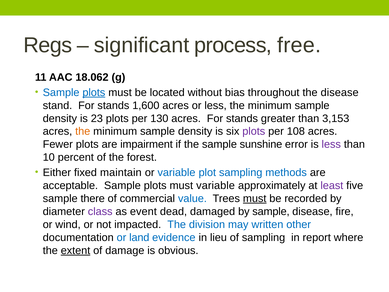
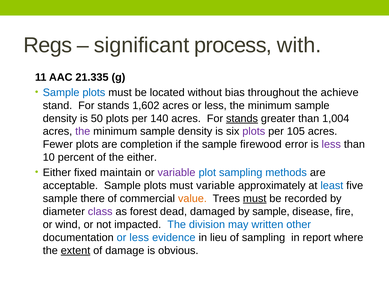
free: free -> with (299, 45)
18.062: 18.062 -> 21.335 (92, 77)
plots underline: present -> none (94, 92)
the disease: disease -> achieve (340, 92)
1,600: 1,600 -> 1,602 (146, 105)
23: 23 -> 50 (97, 118)
130: 130 -> 140 (159, 118)
stands underline: none -> present (242, 118)
3,153: 3,153 -> 1,004 (336, 118)
the colour: orange -> purple (83, 131)
108: 108 -> 105 (296, 131)
impairment: impairment -> completion (146, 144)
sunshine: sunshine -> firewood (261, 144)
the forest: forest -> either (142, 157)
variable colour: blue -> purple (176, 172)
least colour: purple -> blue (332, 185)
value colour: blue -> orange (192, 198)
event: event -> forest (143, 211)
land: land -> less (139, 237)
